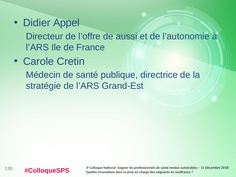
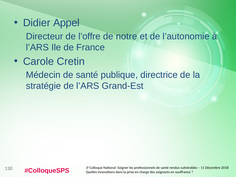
aussi: aussi -> notre (126, 36)
